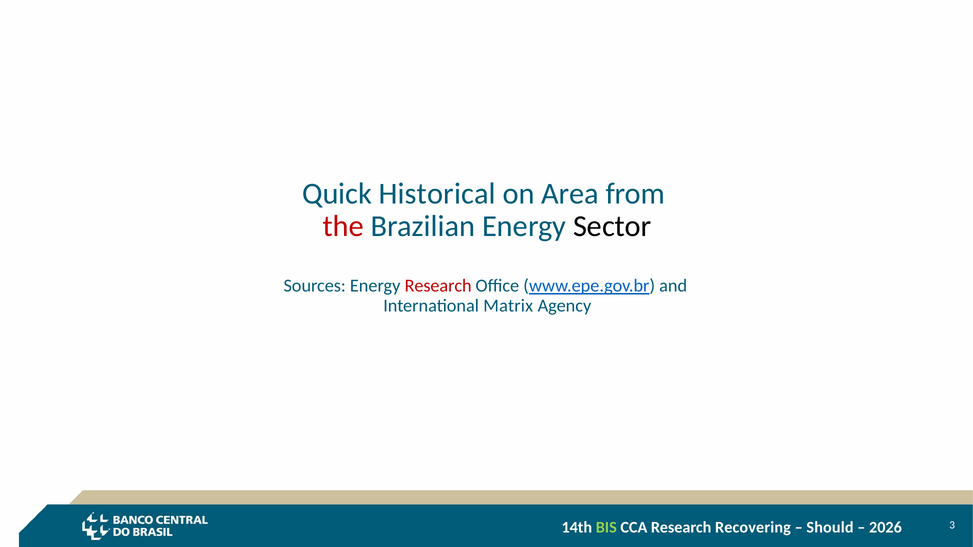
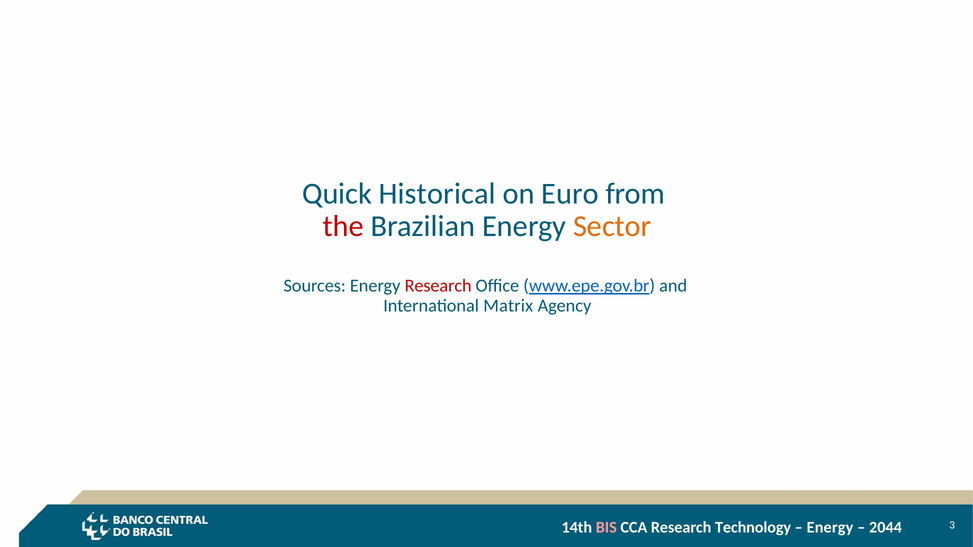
Area: Area -> Euro (570, 194)
Sector colour: black -> orange (612, 227)
BIS colour: light green -> pink (606, 528)
Recovering: Recovering -> Technology (753, 528)
Should: Should -> Energy (830, 528)
2026: 2026 -> 2044 (885, 528)
